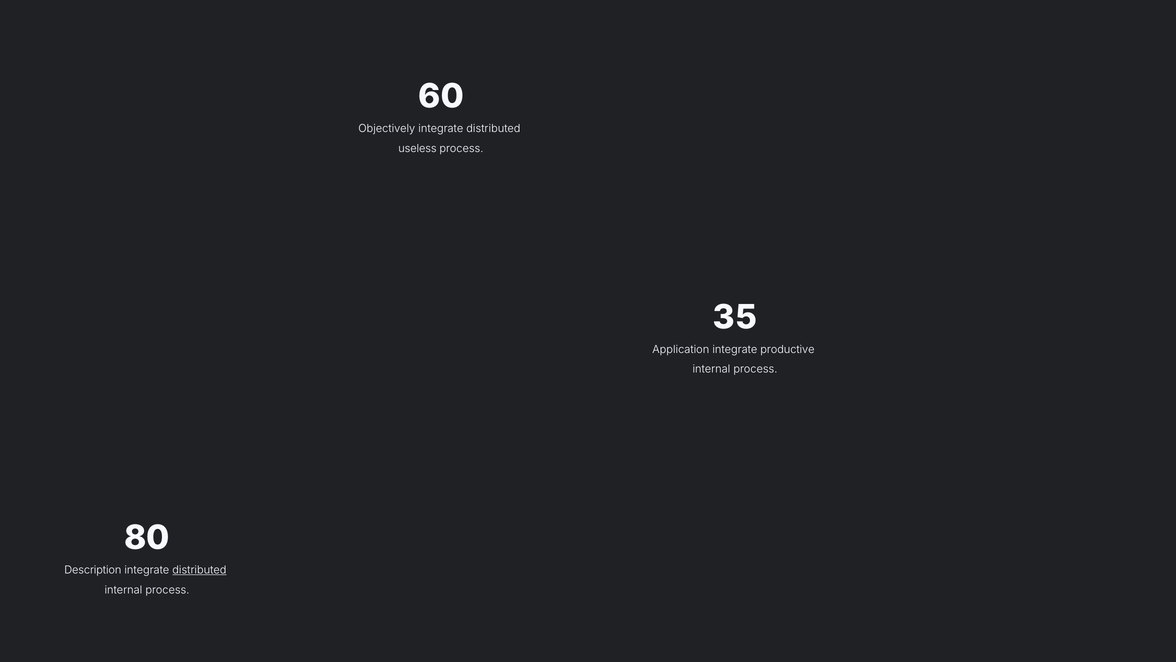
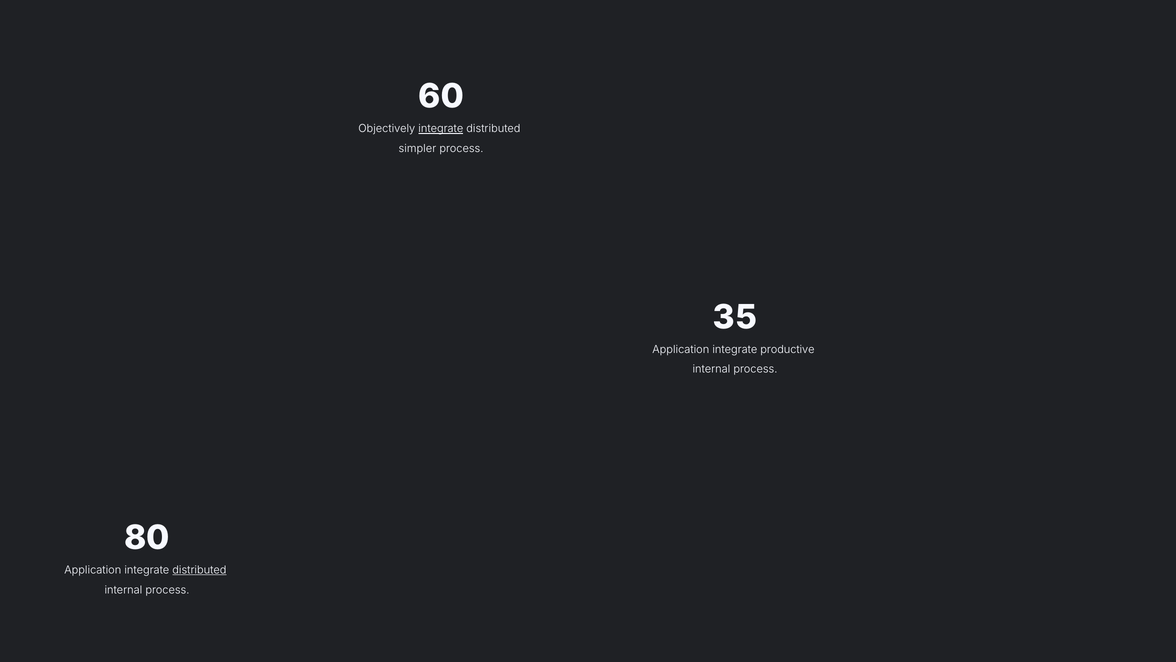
integrate underline: none -> present (441, 129)
useless: useless -> simpler (417, 148)
Description: Description -> Application (93, 570)
